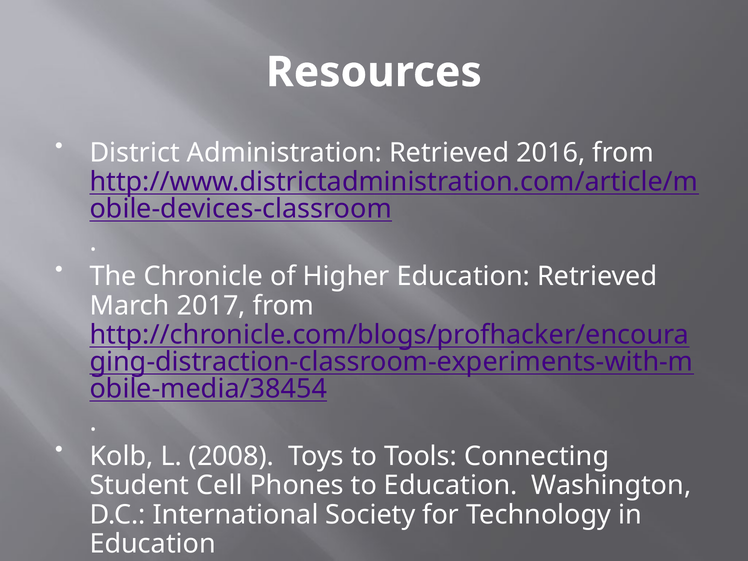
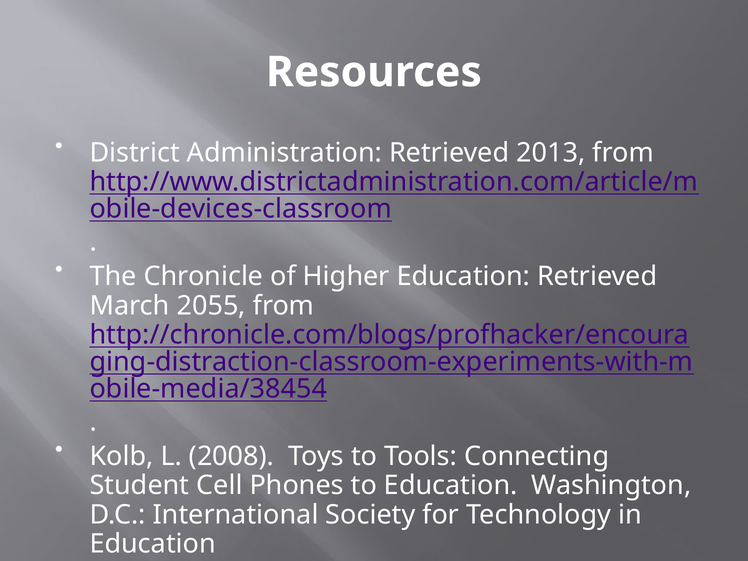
2016: 2016 -> 2013 (551, 153)
2017: 2017 -> 2055 (211, 306)
